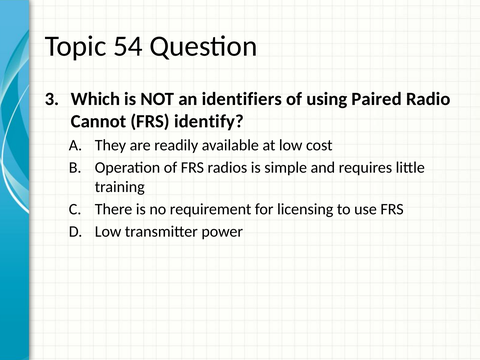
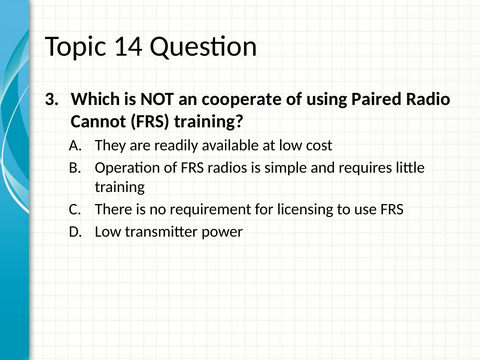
54: 54 -> 14 (128, 46)
identifiers: identifiers -> cooperate (242, 99)
FRS identify: identify -> training (209, 121)
